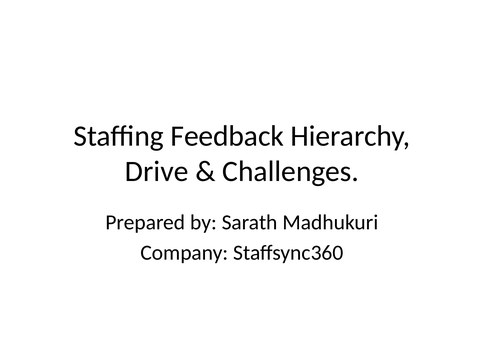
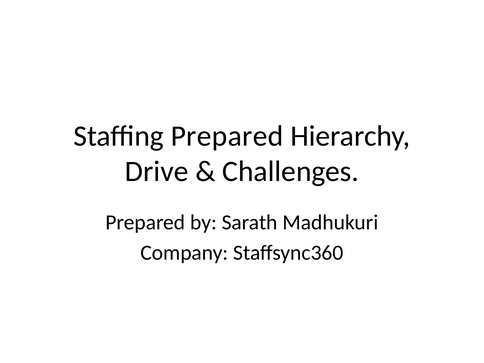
Staffing Feedback: Feedback -> Prepared (227, 136)
